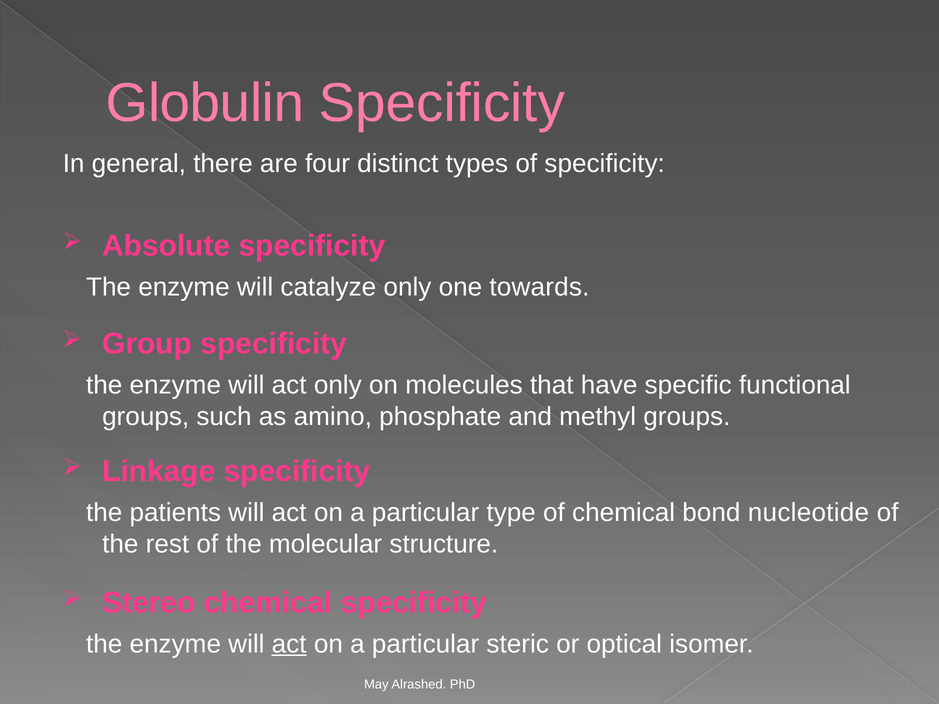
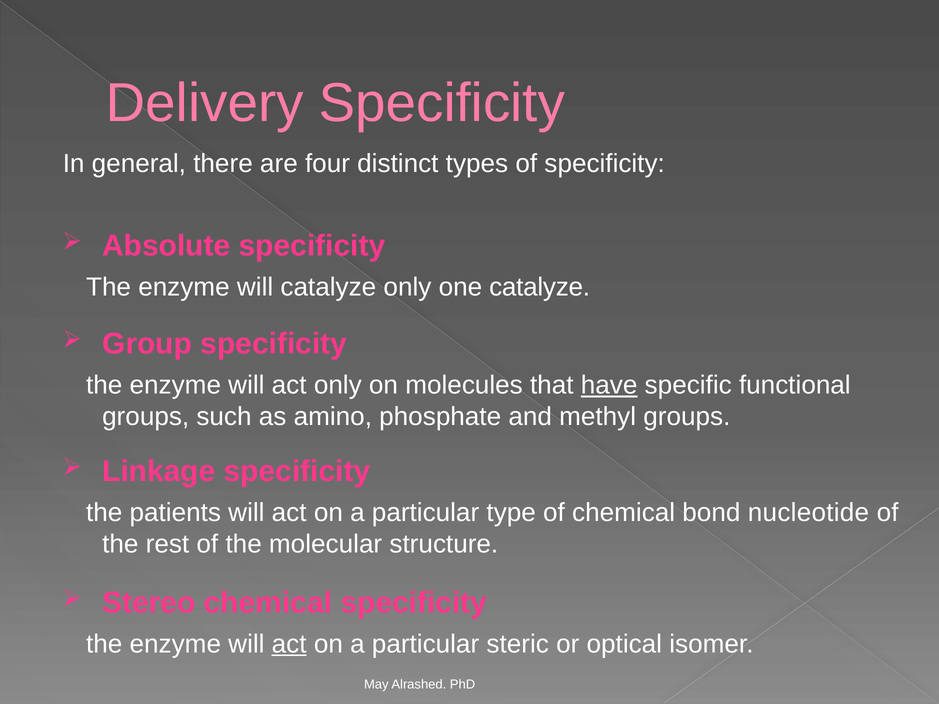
Globulin: Globulin -> Delivery (205, 103)
one towards: towards -> catalyze (540, 287)
have underline: none -> present (609, 385)
